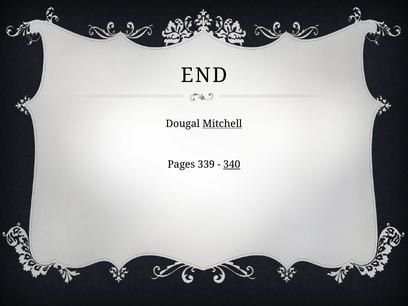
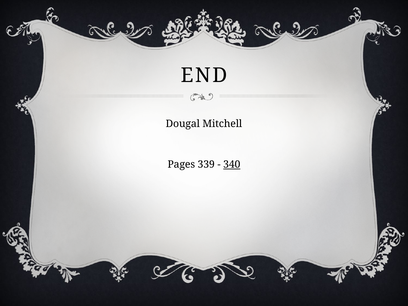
Mitchell underline: present -> none (222, 124)
